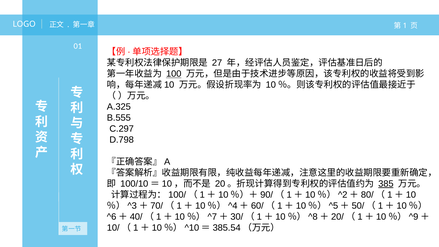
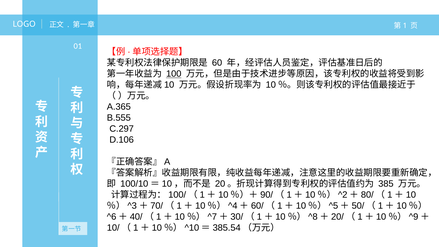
27: 27 -> 60 (217, 63)
A.325: A.325 -> A.365 (119, 107)
D.798: D.798 -> D.106 (122, 140)
385 underline: present -> none (386, 184)
